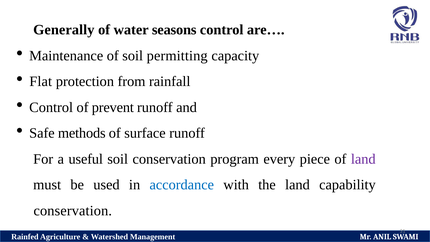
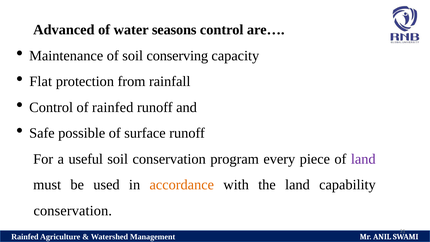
Generally: Generally -> Advanced (64, 30)
permitting: permitting -> conserving (177, 56)
of prevent: prevent -> rainfed (113, 107)
methods: methods -> possible (82, 133)
accordance colour: blue -> orange (182, 185)
